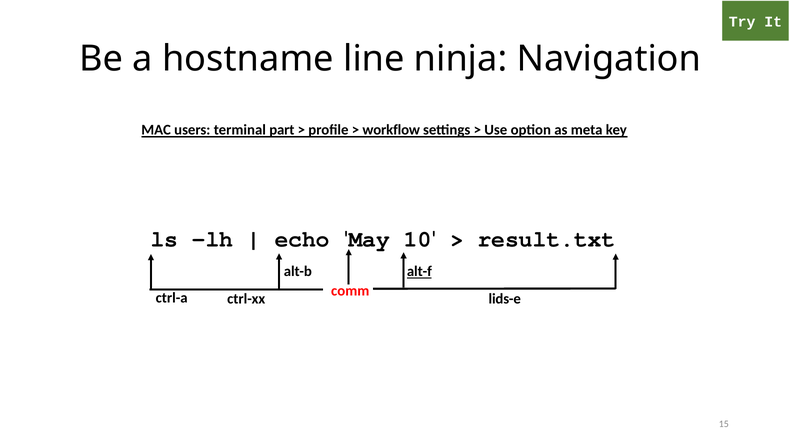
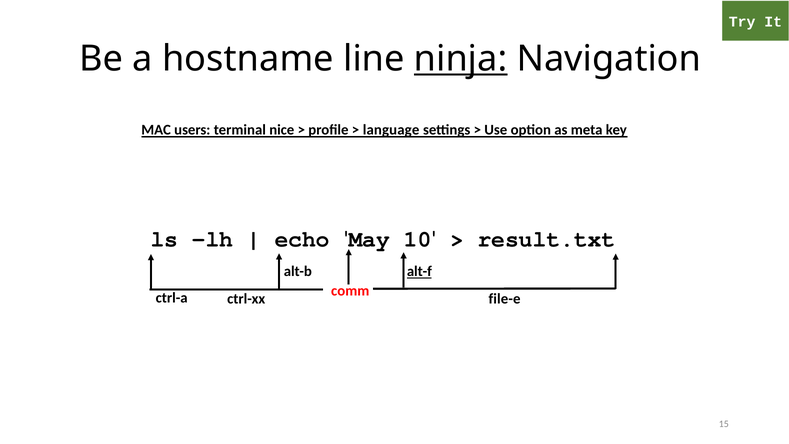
ninja underline: none -> present (461, 59)
part: part -> nice (282, 130)
workflow: workflow -> language (391, 130)
lids-e: lids-e -> file-e (505, 299)
